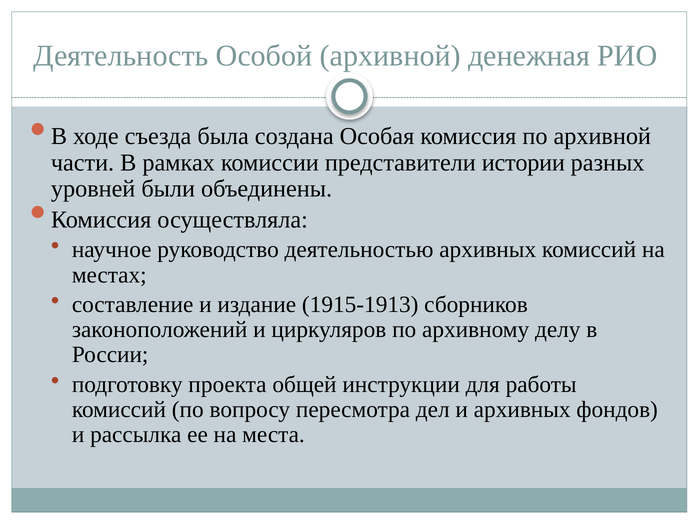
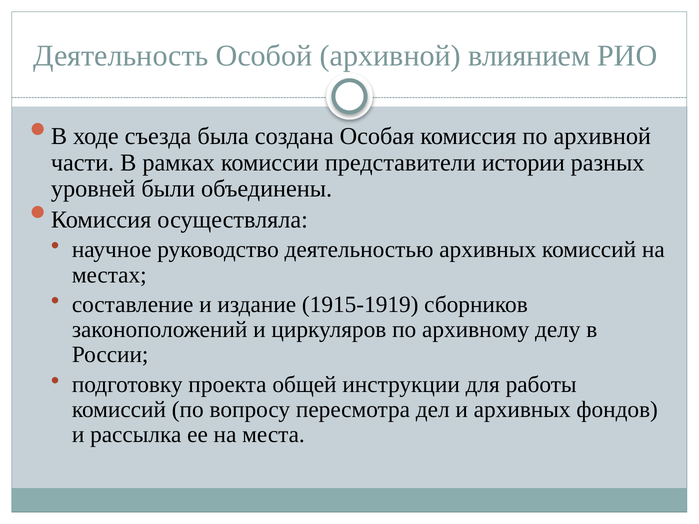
денежная: денежная -> влиянием (529, 56)
1915-1913: 1915-1913 -> 1915-1919 (360, 305)
